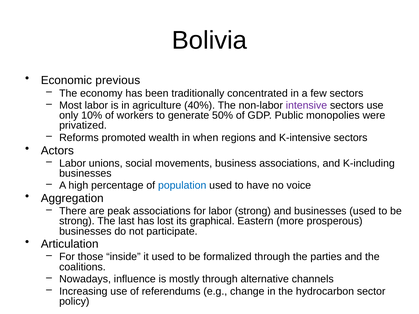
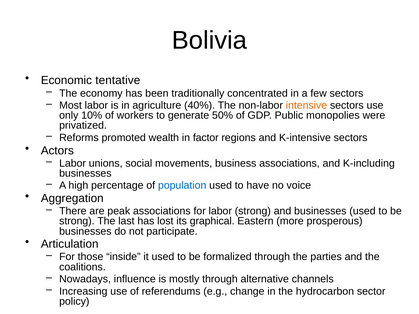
previous: previous -> tentative (118, 81)
intensive colour: purple -> orange (306, 105)
when: when -> factor (206, 138)
